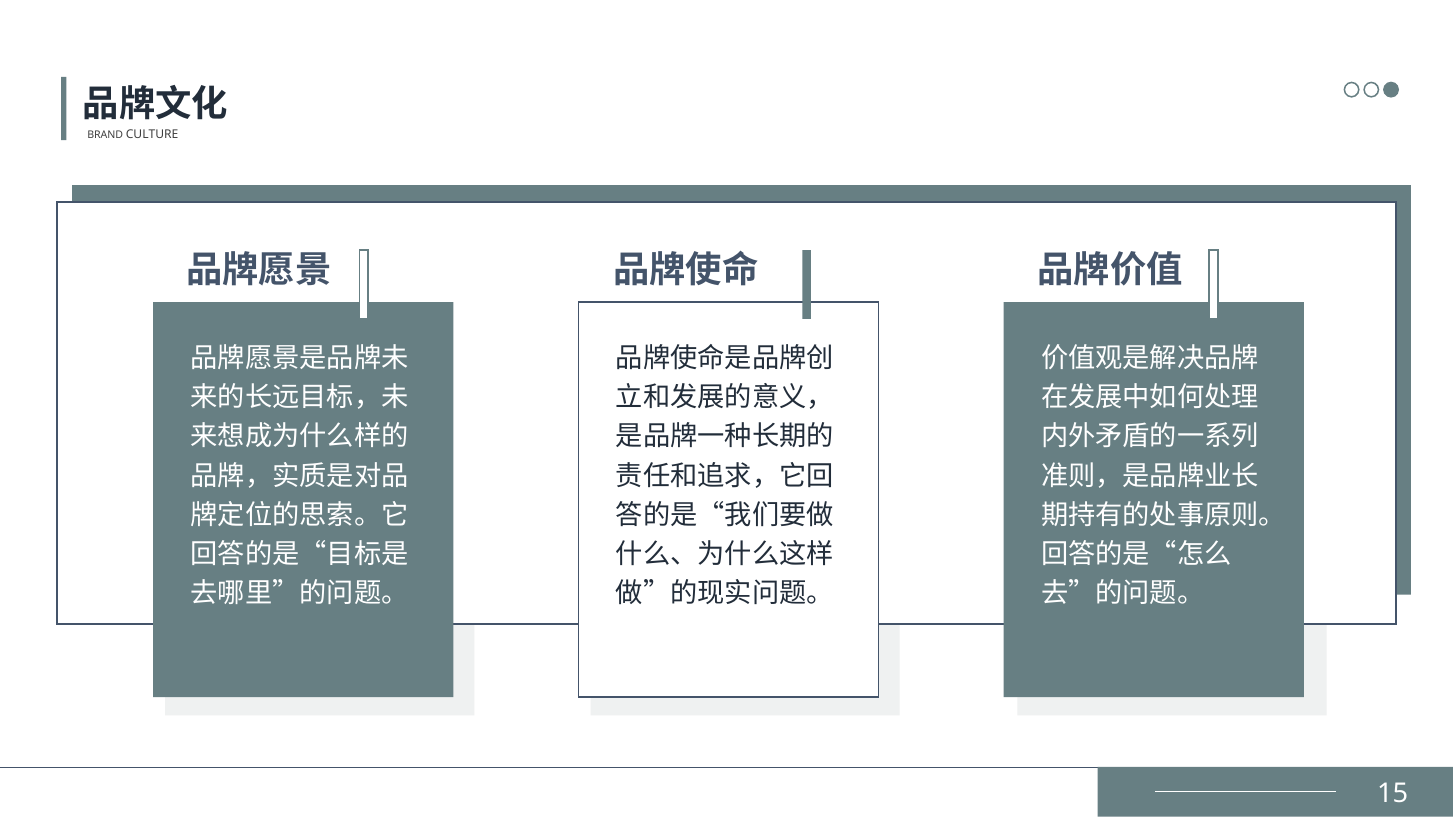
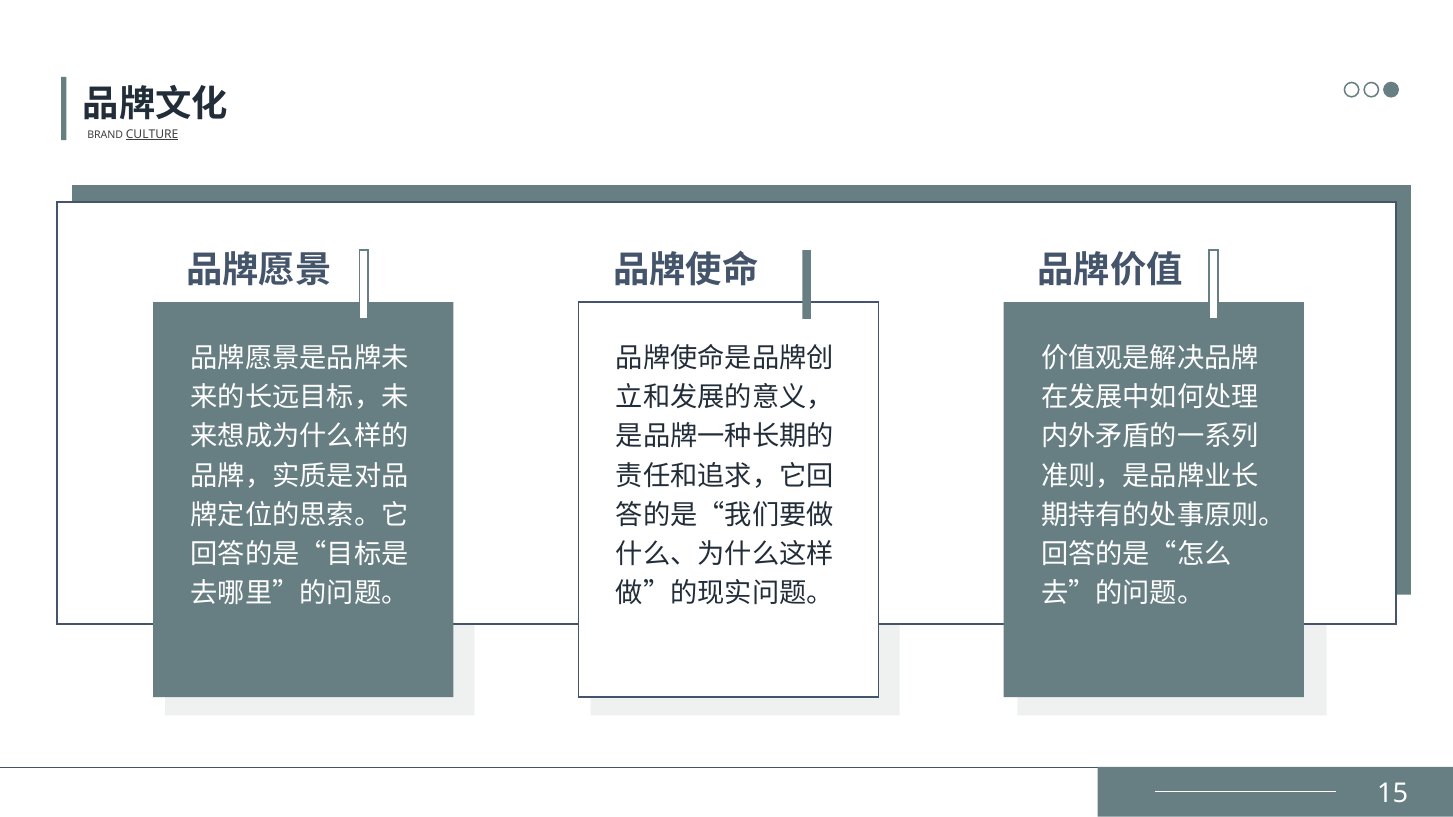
CULTURE underline: none -> present (152, 134)
